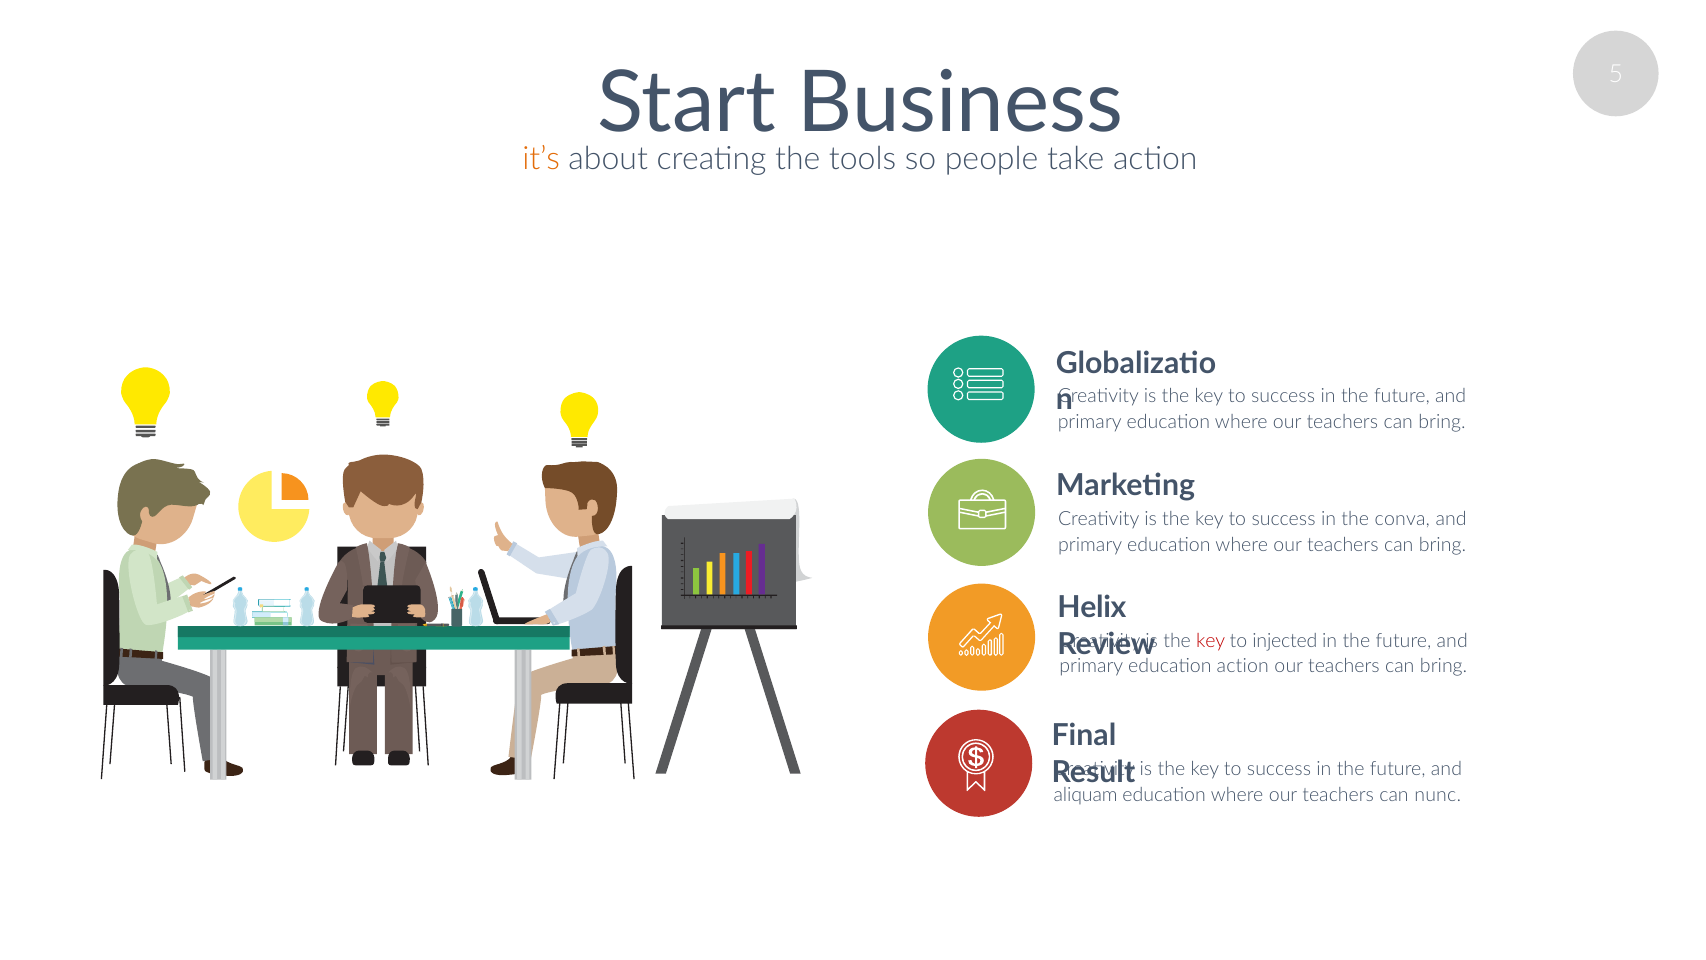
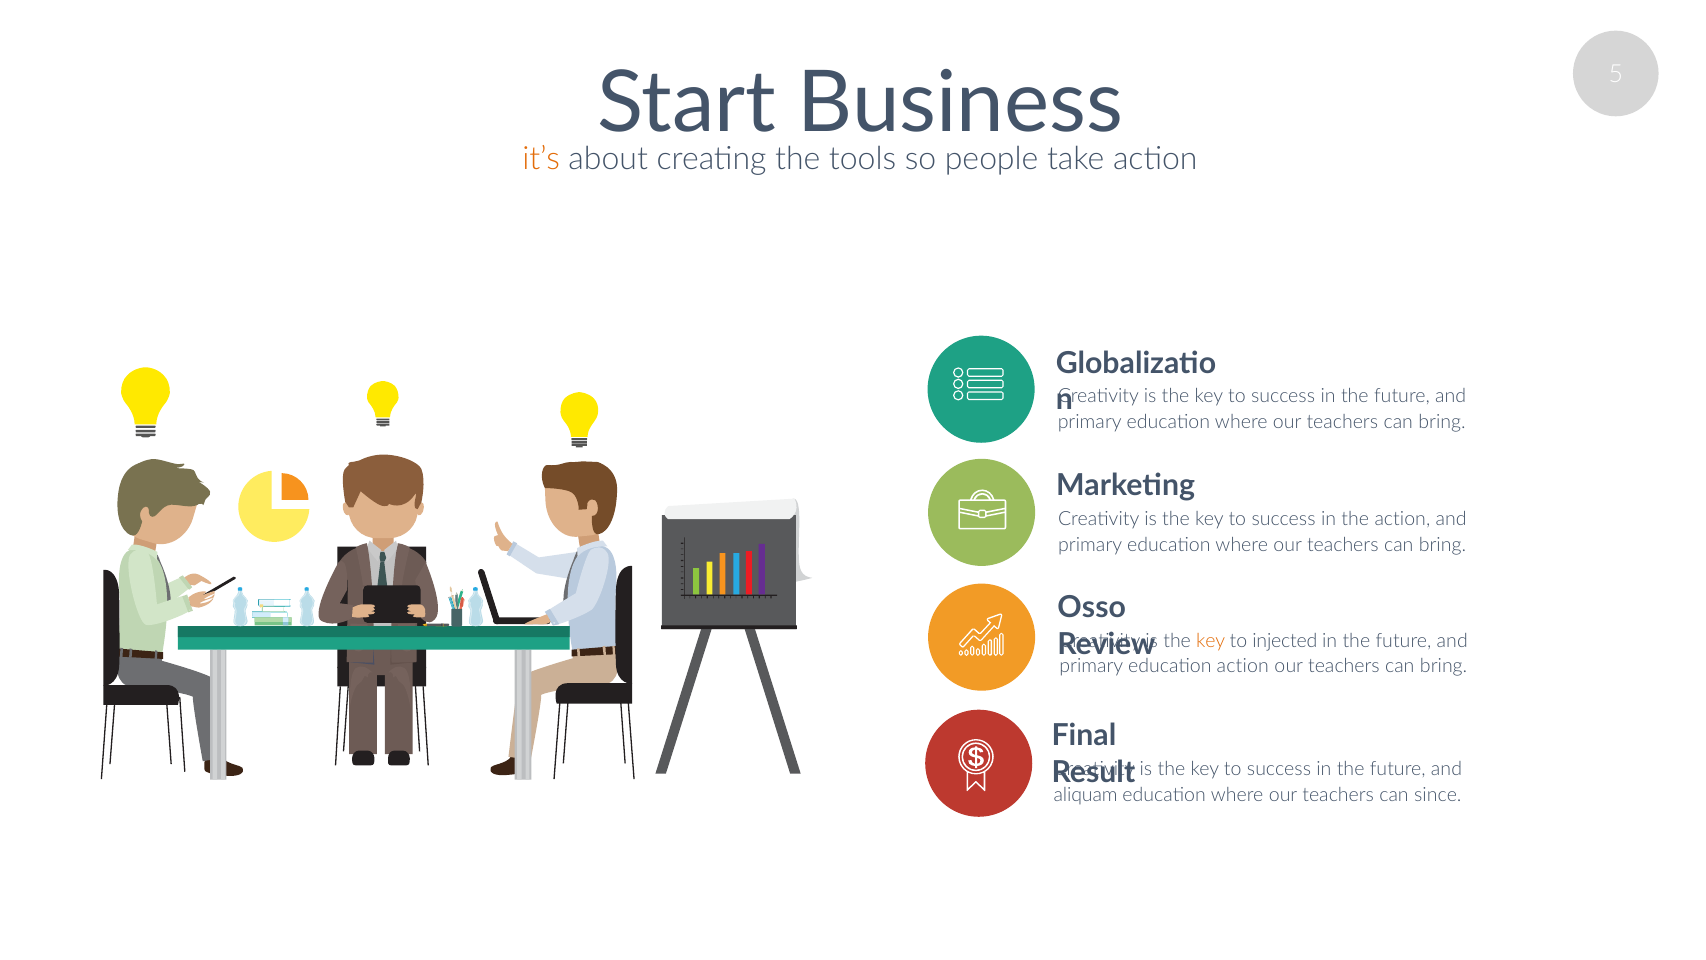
the conva: conva -> action (1402, 519)
Helix: Helix -> Osso (1092, 608)
key colour: red -> orange (1211, 640)
nunc: nunc -> since (1438, 794)
